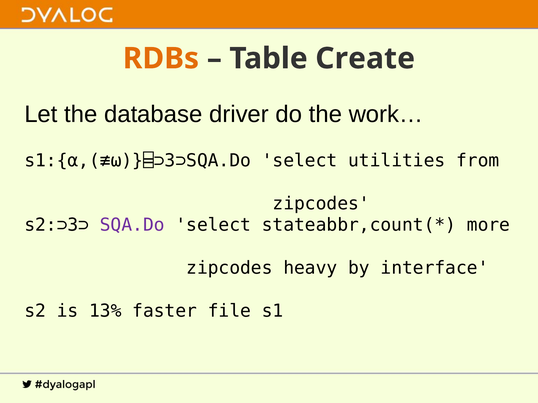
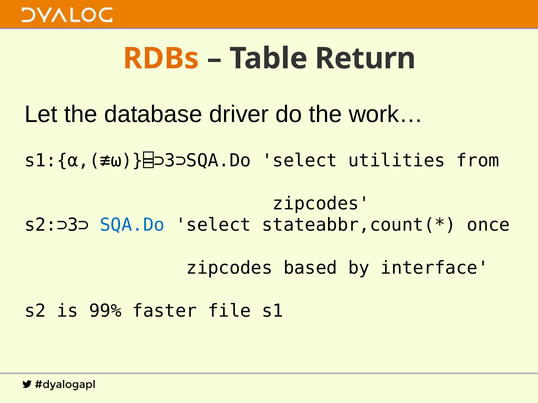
Create: Create -> Return (365, 59)
SQA.Do colour: purple -> blue (132, 225)
more: more -> once (488, 225)
heavy: heavy -> based (310, 268)
13%: 13% -> 99% (105, 311)
